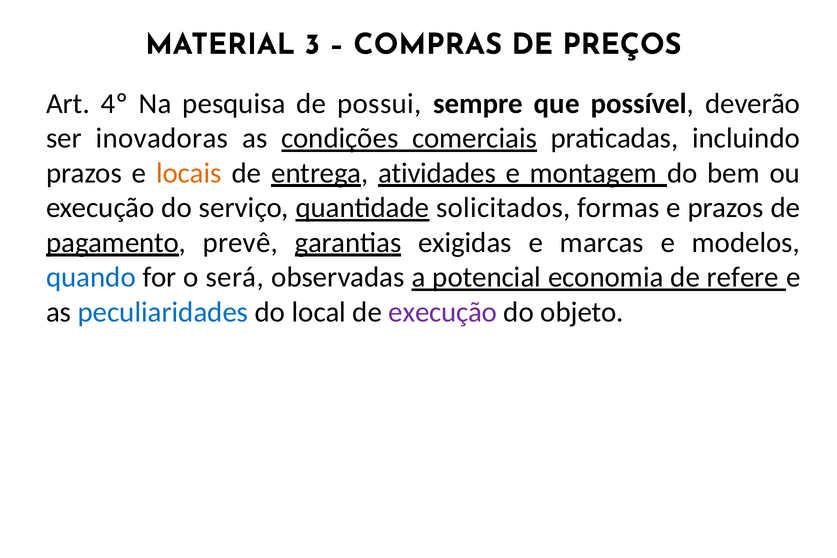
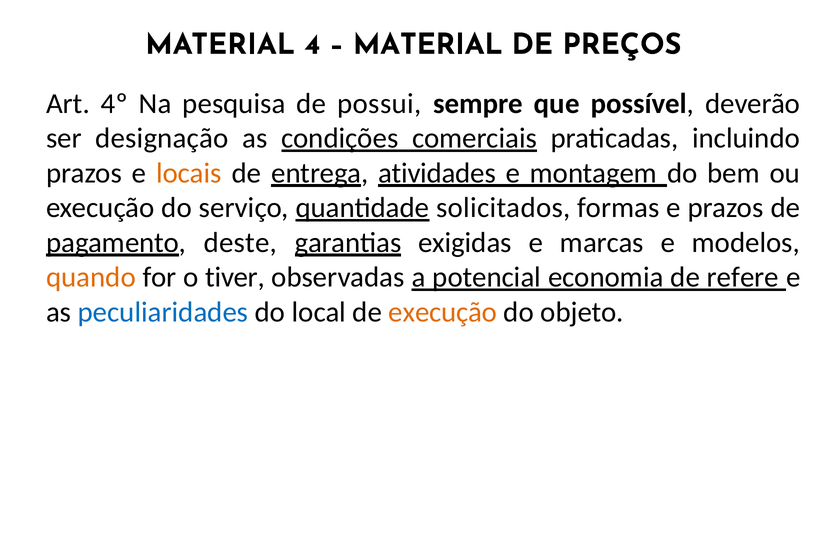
3: 3 -> 4 (312, 44)
COMPRAS: COMPRAS -> MATERIAL (428, 44)
inovadoras: inovadoras -> designação (162, 138)
prevê: prevê -> deste (240, 243)
quando colour: blue -> orange (91, 277)
será: será -> tiver (235, 277)
execução colour: purple -> orange (443, 312)
